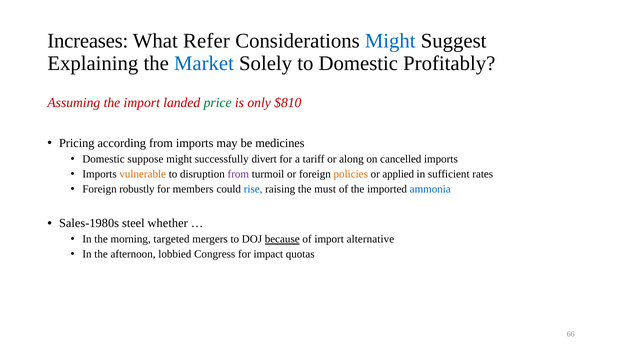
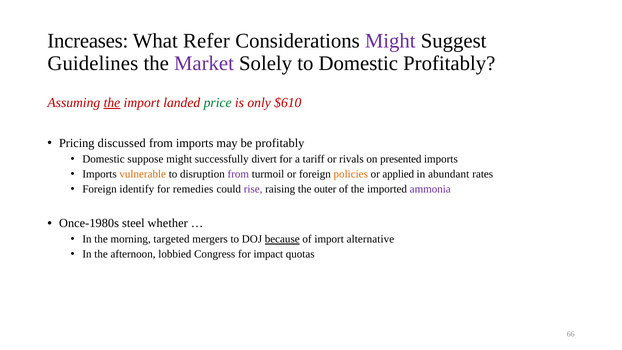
Might colour: blue -> purple (390, 41)
Explaining: Explaining -> Guidelines (93, 63)
Market colour: blue -> purple (204, 63)
the underline: none -> present (112, 103)
$810: $810 -> $610 (288, 103)
according: according -> discussed (122, 143)
be medicines: medicines -> profitably (280, 143)
along: along -> rivals (351, 159)
cancelled: cancelled -> presented (401, 159)
sufficient: sufficient -> abundant (449, 174)
robustly: robustly -> identify (137, 189)
members: members -> remedies (193, 189)
rise colour: blue -> purple (253, 189)
must: must -> outer (325, 189)
ammonia colour: blue -> purple (430, 189)
Sales-1980s: Sales-1980s -> Once-1980s (89, 223)
